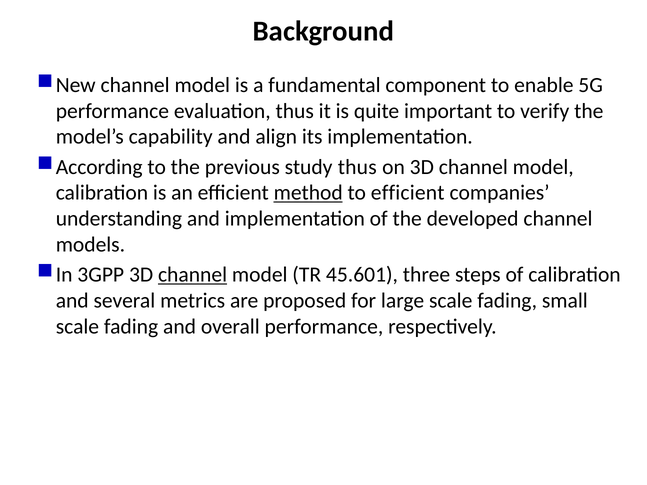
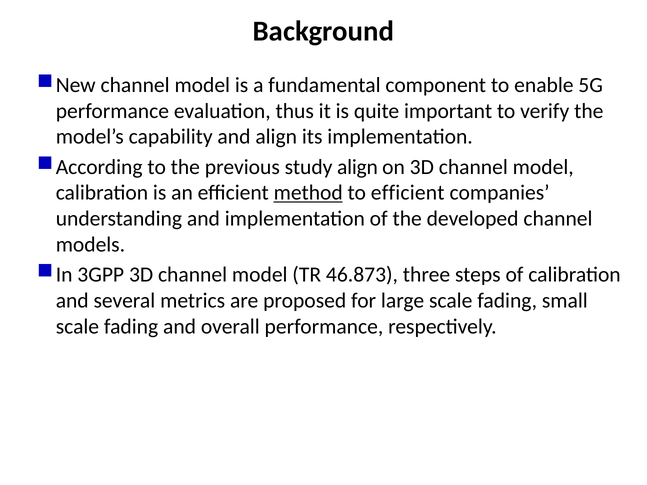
study thus: thus -> align (357, 167)
channel underline: present -> none (193, 275)
45.601: 45.601 -> 46.873 (362, 275)
